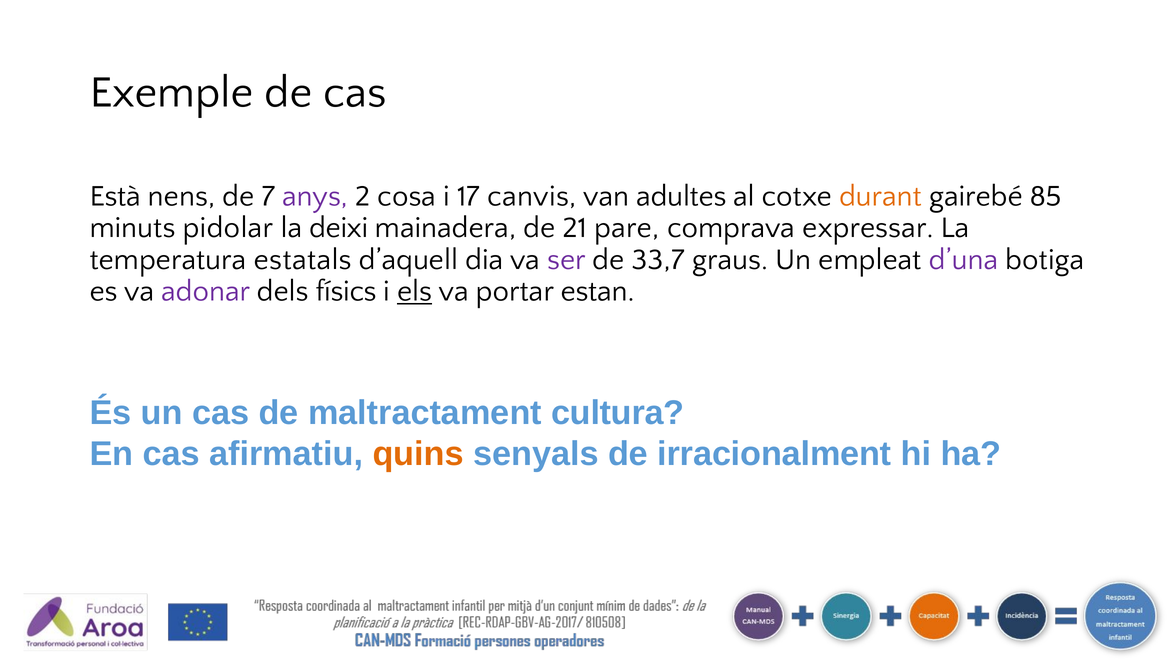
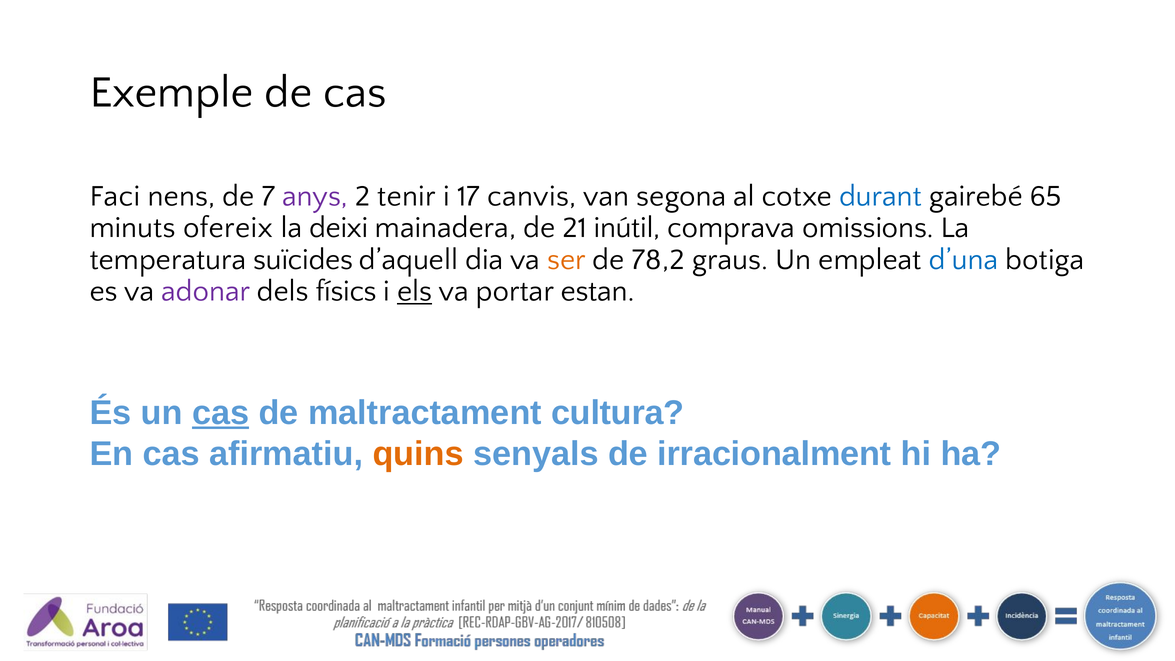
Està: Està -> Faci (115, 196)
cosa: cosa -> tenir (407, 196)
adultes: adultes -> segona (682, 196)
durant colour: orange -> blue (881, 196)
85: 85 -> 65 (1046, 196)
pidolar: pidolar -> ofereix (228, 228)
pare: pare -> inútil (627, 228)
expressar: expressar -> omissions (868, 228)
estatals: estatals -> suïcides (303, 259)
ser colour: purple -> orange (566, 259)
33,7: 33,7 -> 78,2 (658, 259)
d’una colour: purple -> blue (964, 259)
cas underline: none -> present (221, 413)
